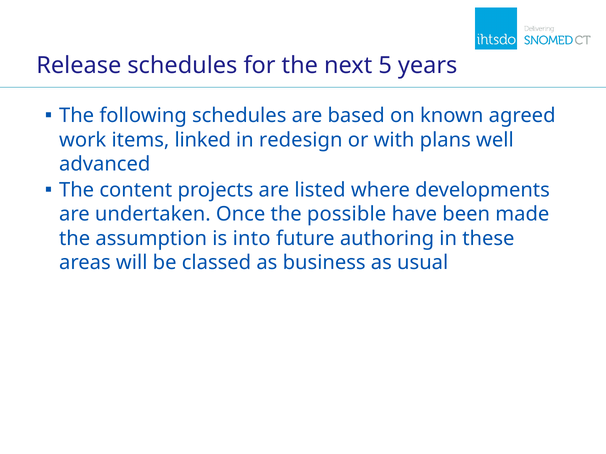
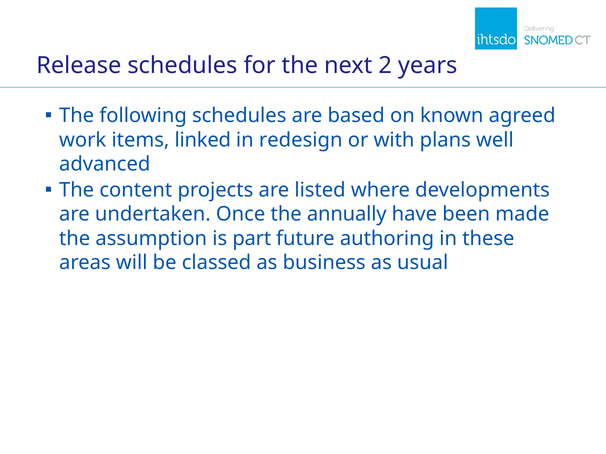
5: 5 -> 2 (385, 66)
possible: possible -> annually (347, 214)
into: into -> part (252, 239)
